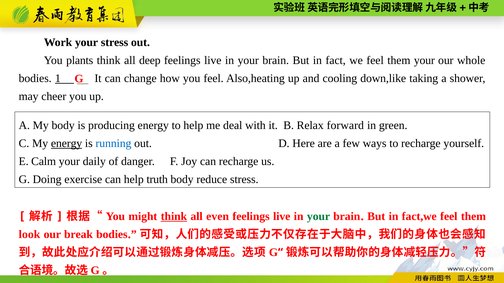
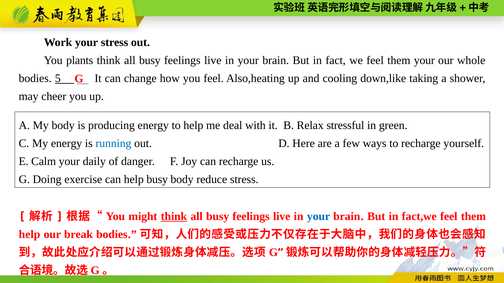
deep: deep -> busy (150, 60)
1: 1 -> 5 (58, 78)
forward: forward -> stressful (345, 126)
energy underline: present -> none (67, 144)
help truth: truth -> busy (157, 180)
even: even -> busy (218, 217)
your colour: green -> blue (319, 217)
look: look -> help (29, 235)
